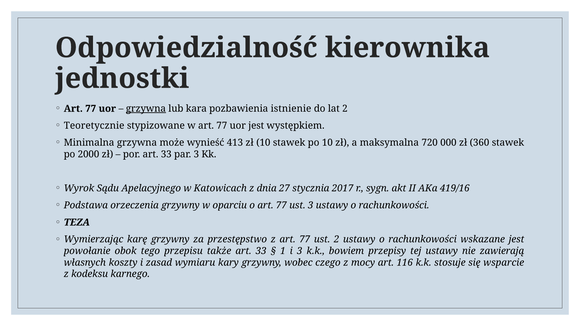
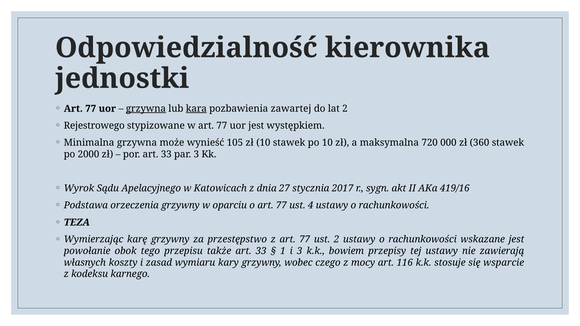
kara underline: none -> present (196, 109)
istnienie: istnienie -> zawartej (291, 109)
Teoretycznie: Teoretycznie -> Rejestrowego (94, 126)
413: 413 -> 105 (235, 143)
ust 3: 3 -> 4 (311, 205)
